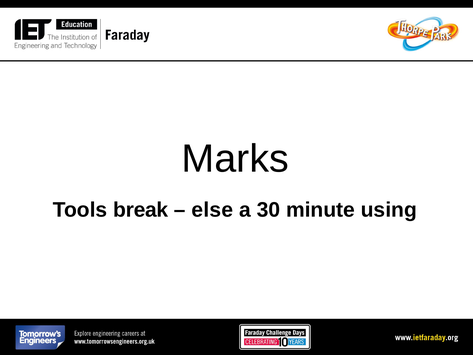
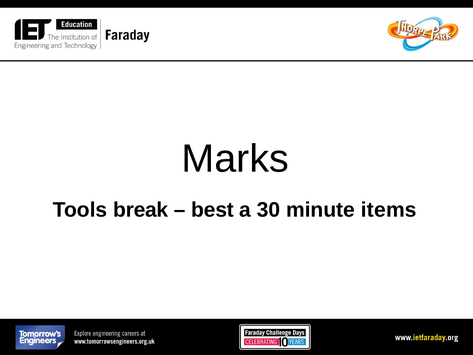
else: else -> best (213, 210)
using: using -> items (389, 210)
